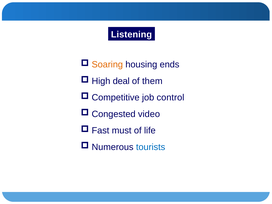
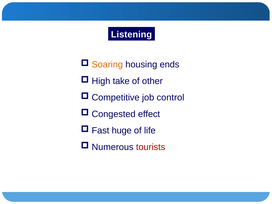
deal: deal -> take (121, 81)
them: them -> other (152, 81)
video: video -> effect (149, 114)
must: must -> huge (122, 131)
tourists colour: blue -> red (151, 147)
